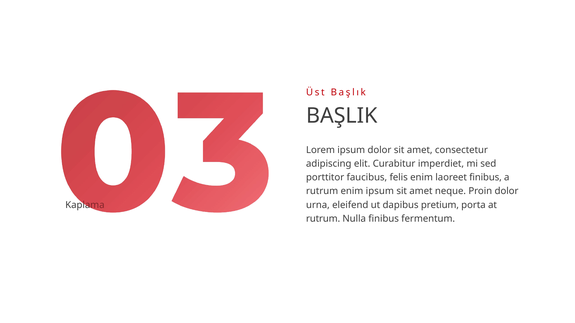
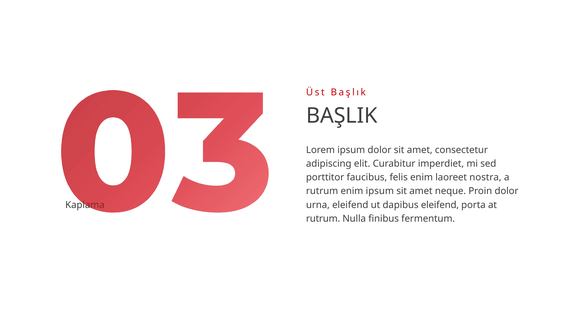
laoreet finibus: finibus -> nostra (485, 178)
dapibus pretium: pretium -> eleifend (440, 205)
